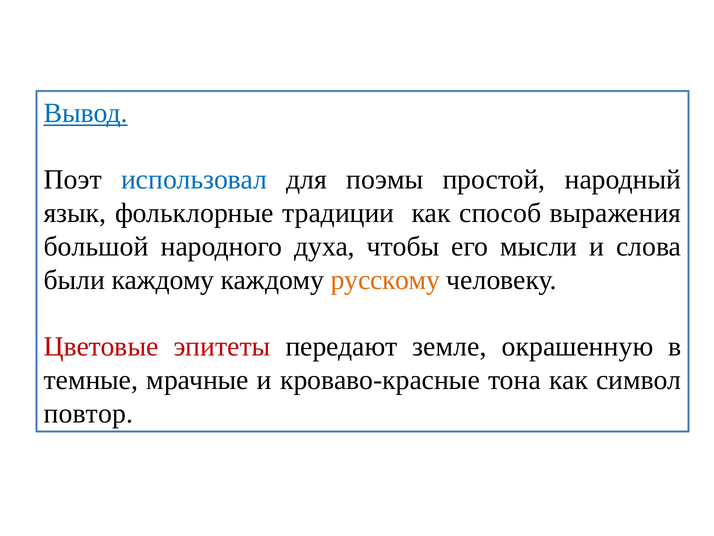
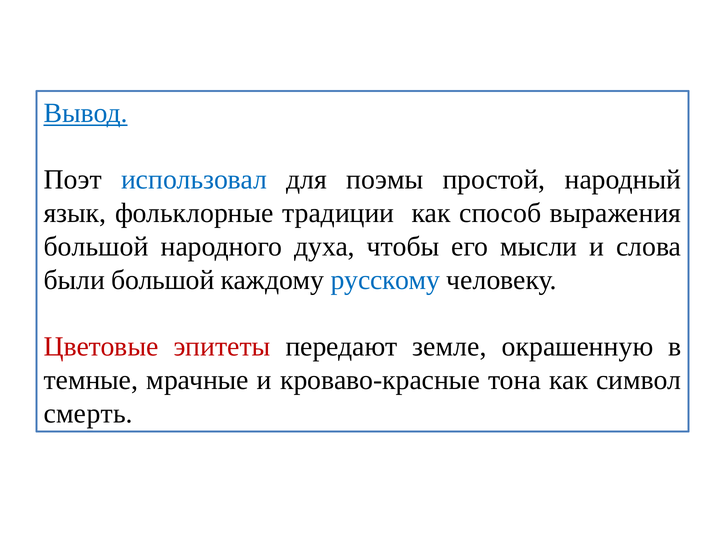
были каждому: каждому -> большой (163, 280)
русскому colour: orange -> blue (385, 280)
повтор: повтор -> смерть (88, 413)
